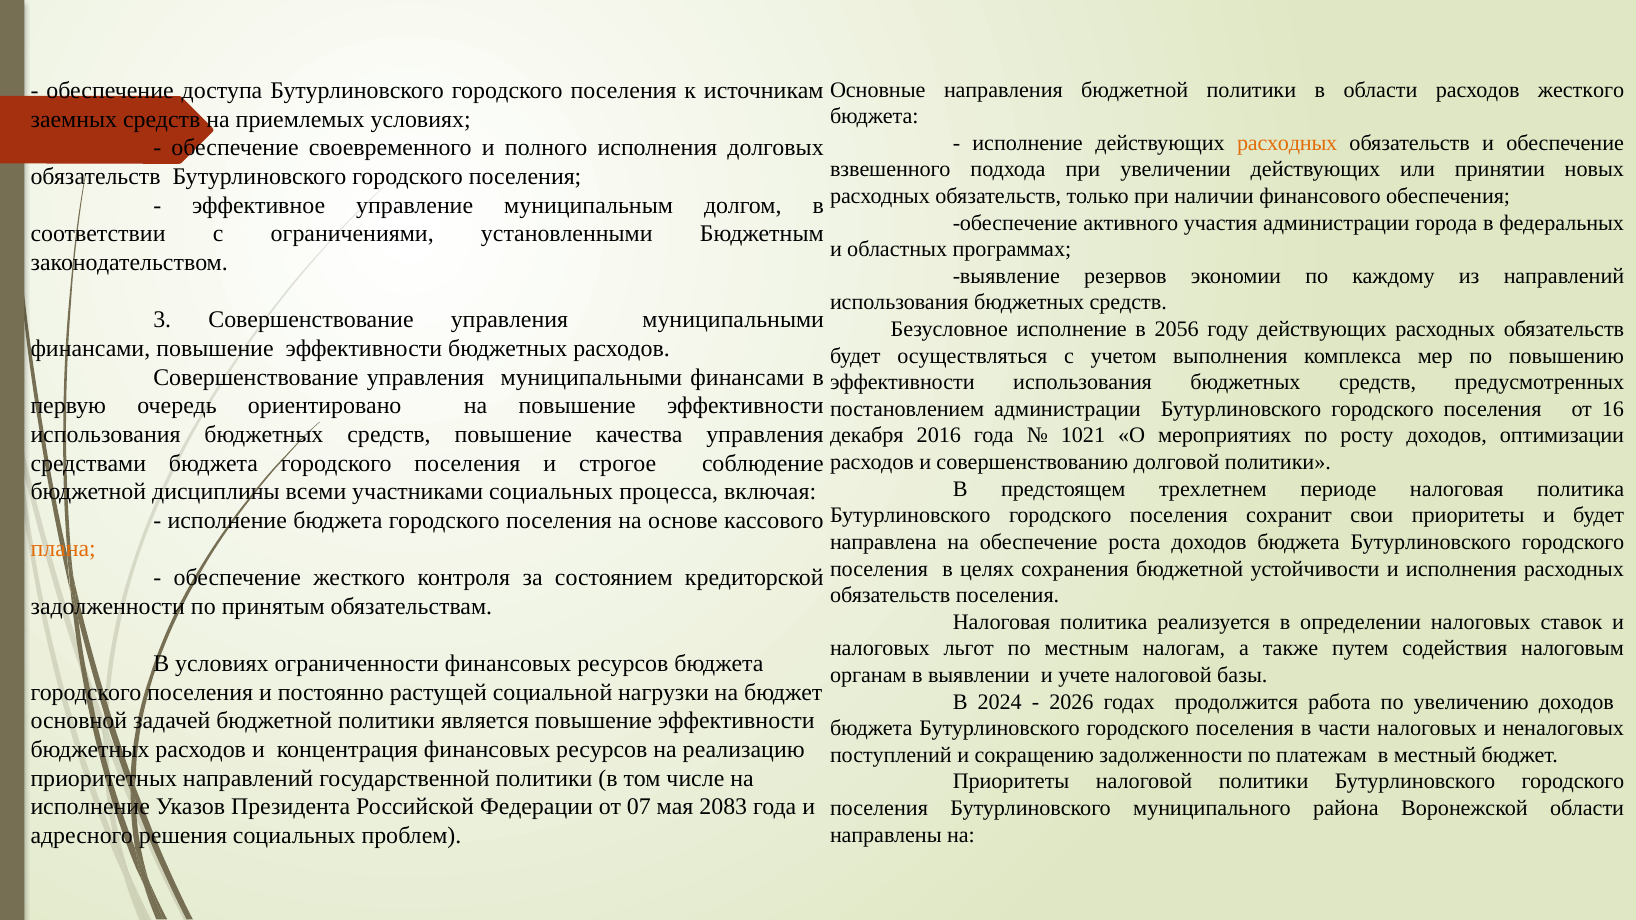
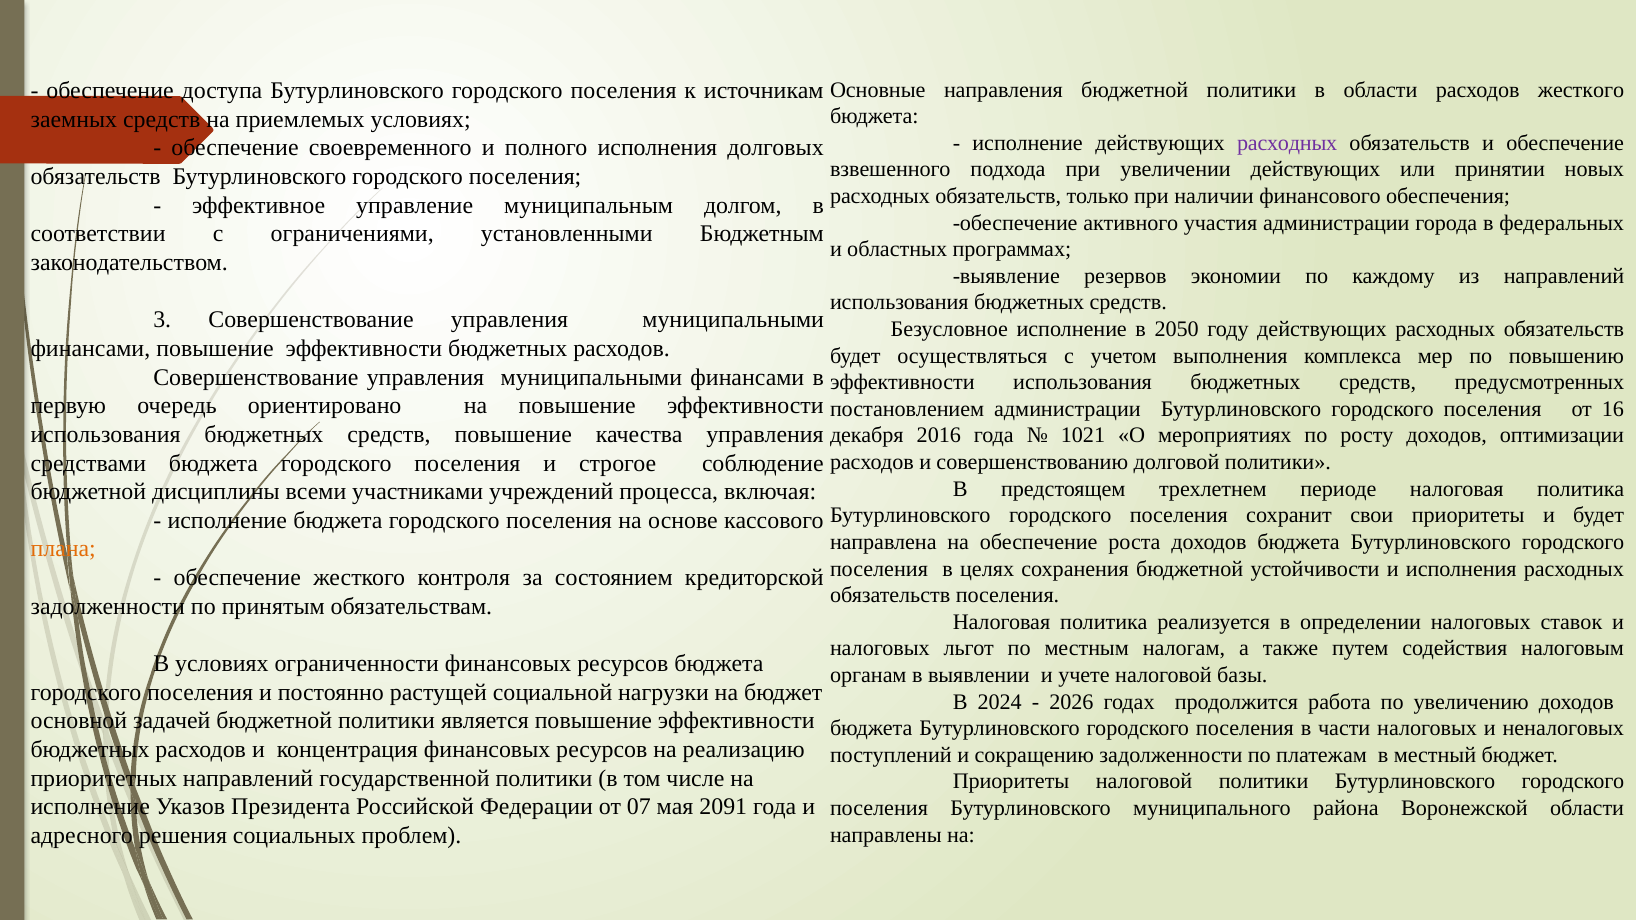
расходных colour: orange -> purple (1287, 143)
2056: 2056 -> 2050 (1177, 329)
участниками социальных: социальных -> учреждений (551, 492)
2083: 2083 -> 2091 (723, 807)
